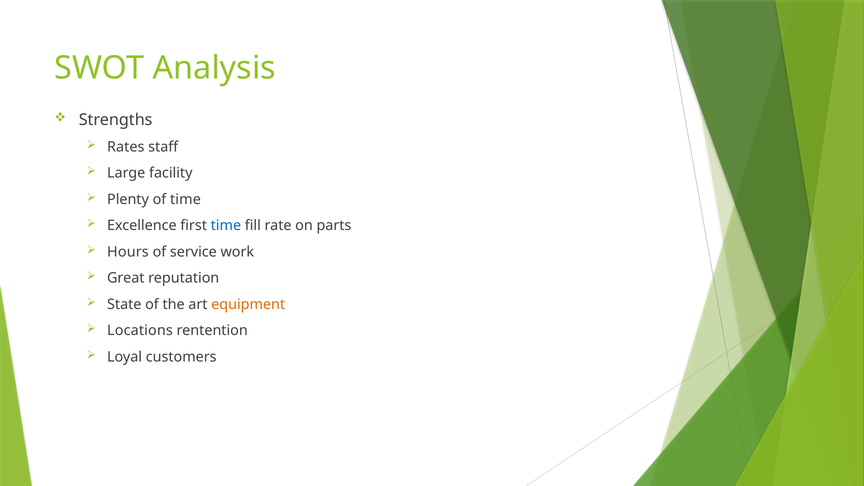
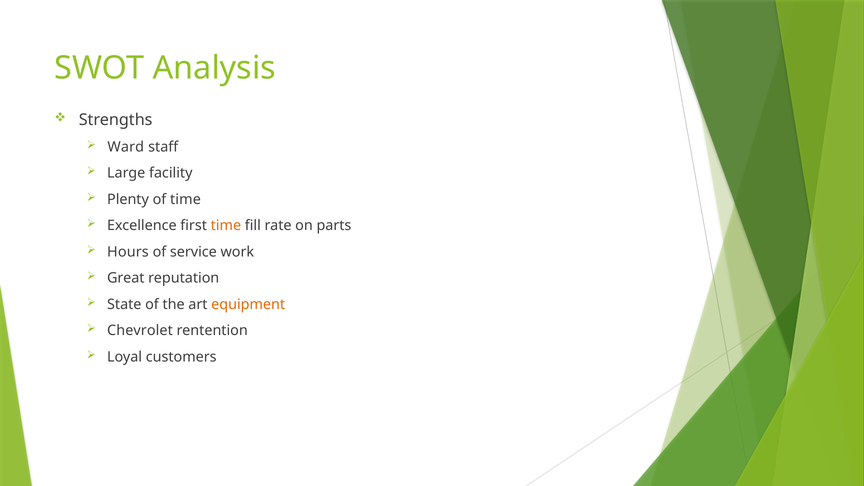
Rates: Rates -> Ward (126, 147)
time colour: blue -> orange (226, 226)
Locations: Locations -> Chevrolet (140, 331)
